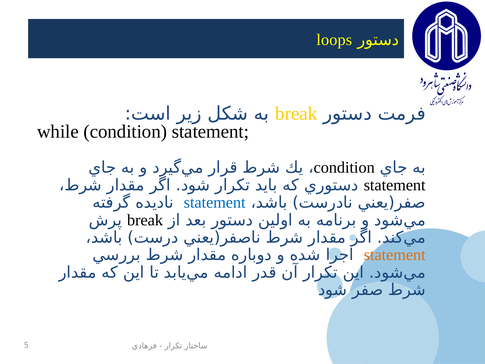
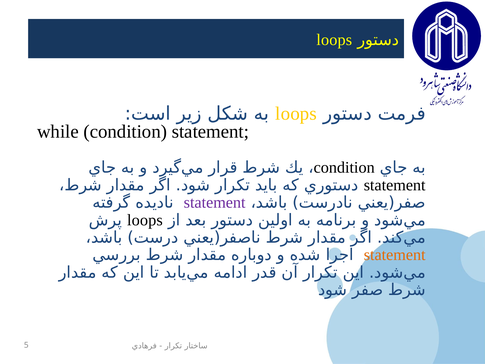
break: break -> loops (296, 113)
statement colour: blue -> purple (215, 202)
break: break -> loops (145, 220)
